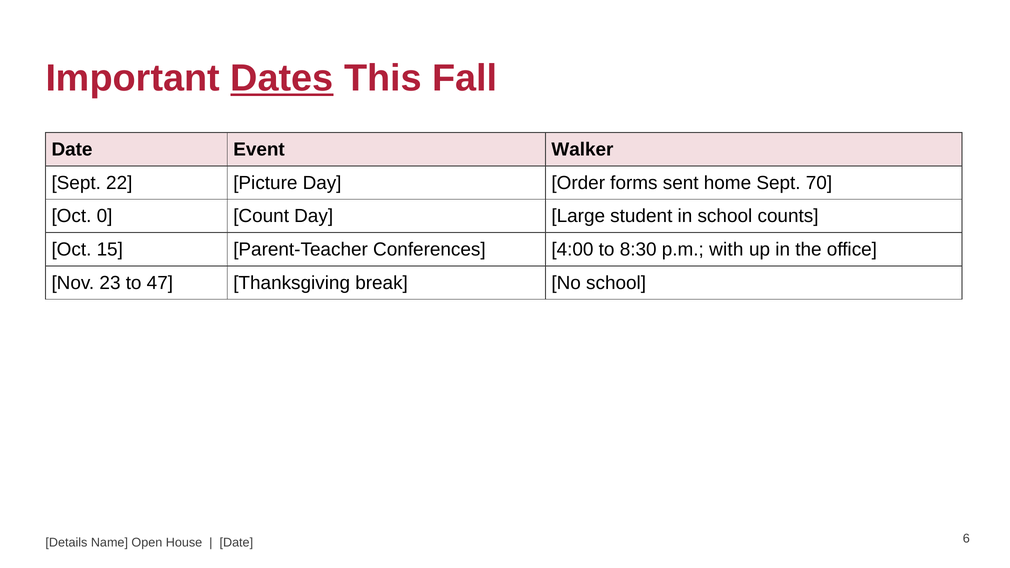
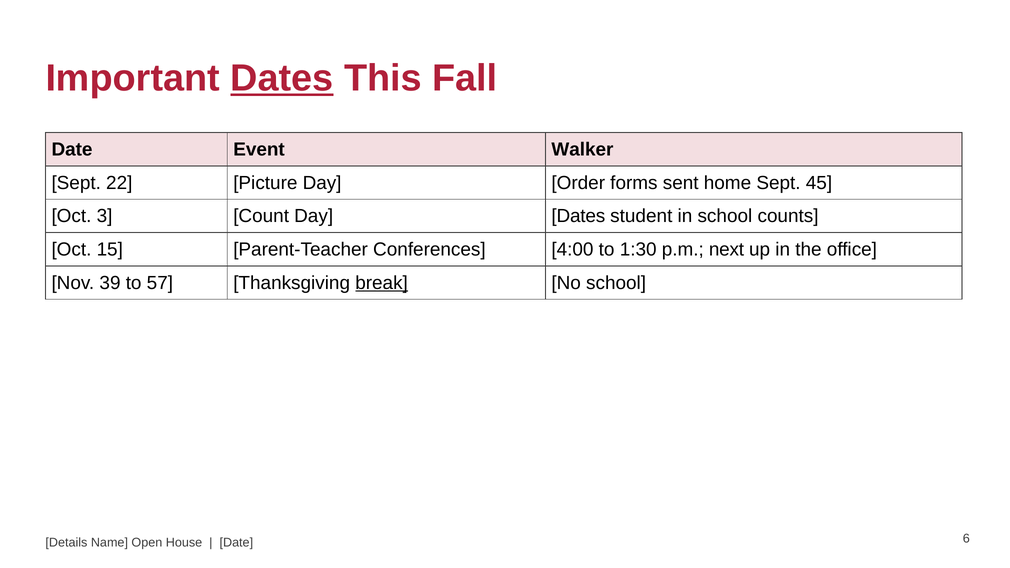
70: 70 -> 45 (819, 183)
0: 0 -> 3 (105, 216)
Day Large: Large -> Dates (578, 216)
8:30: 8:30 -> 1:30 (638, 250)
with: with -> next (727, 250)
23: 23 -> 39 (110, 283)
47: 47 -> 57 (160, 283)
break underline: none -> present (382, 283)
